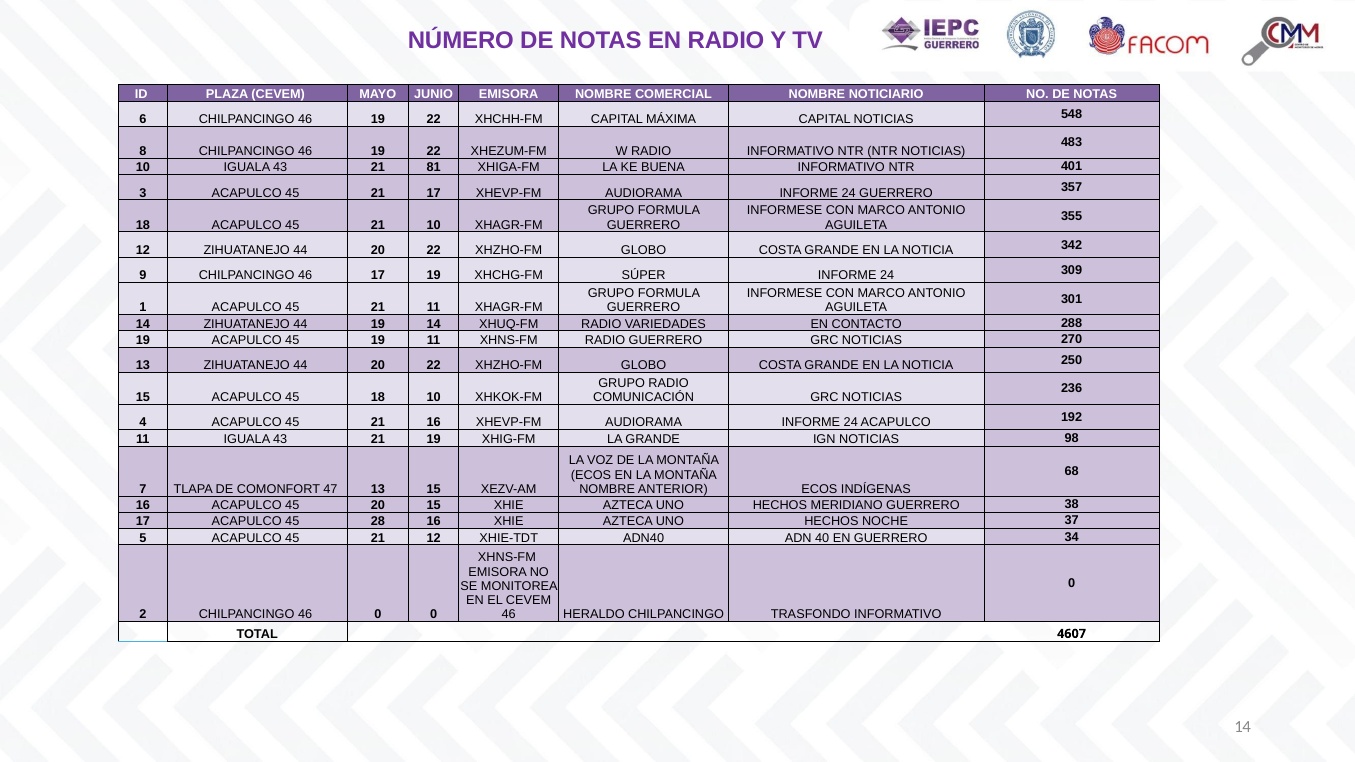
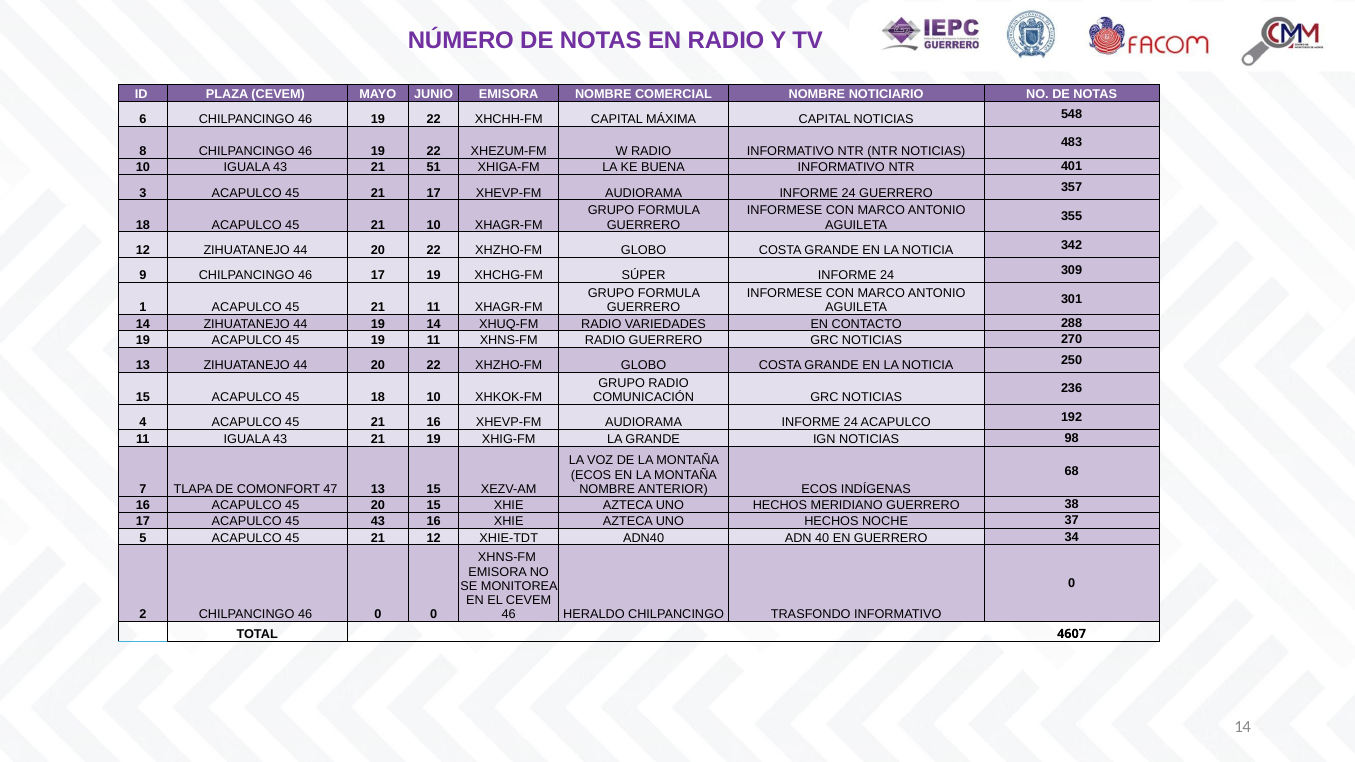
81: 81 -> 51 (434, 168)
45 28: 28 -> 43 (378, 522)
